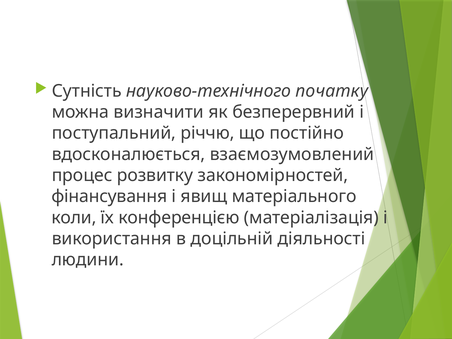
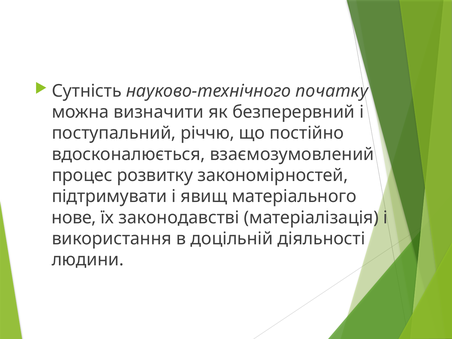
фінансування: фінансування -> підтримувати (109, 197)
коли: коли -> нове (74, 218)
конференцією: конференцією -> законодавстві (179, 218)
